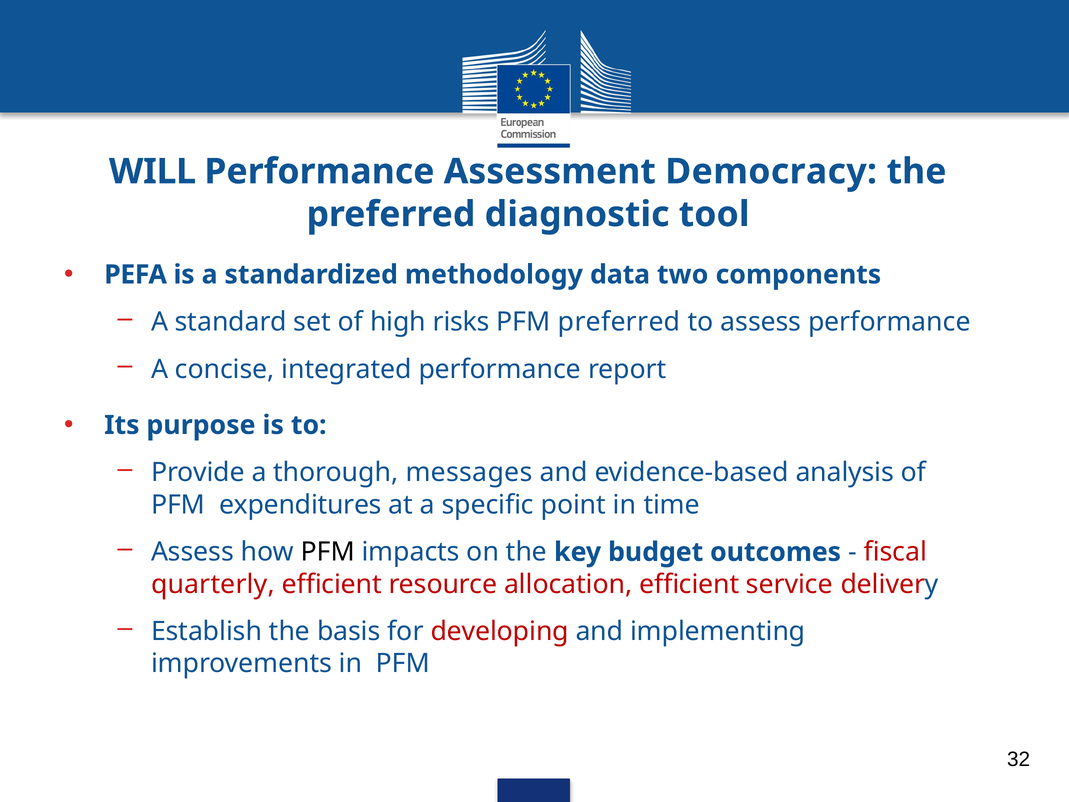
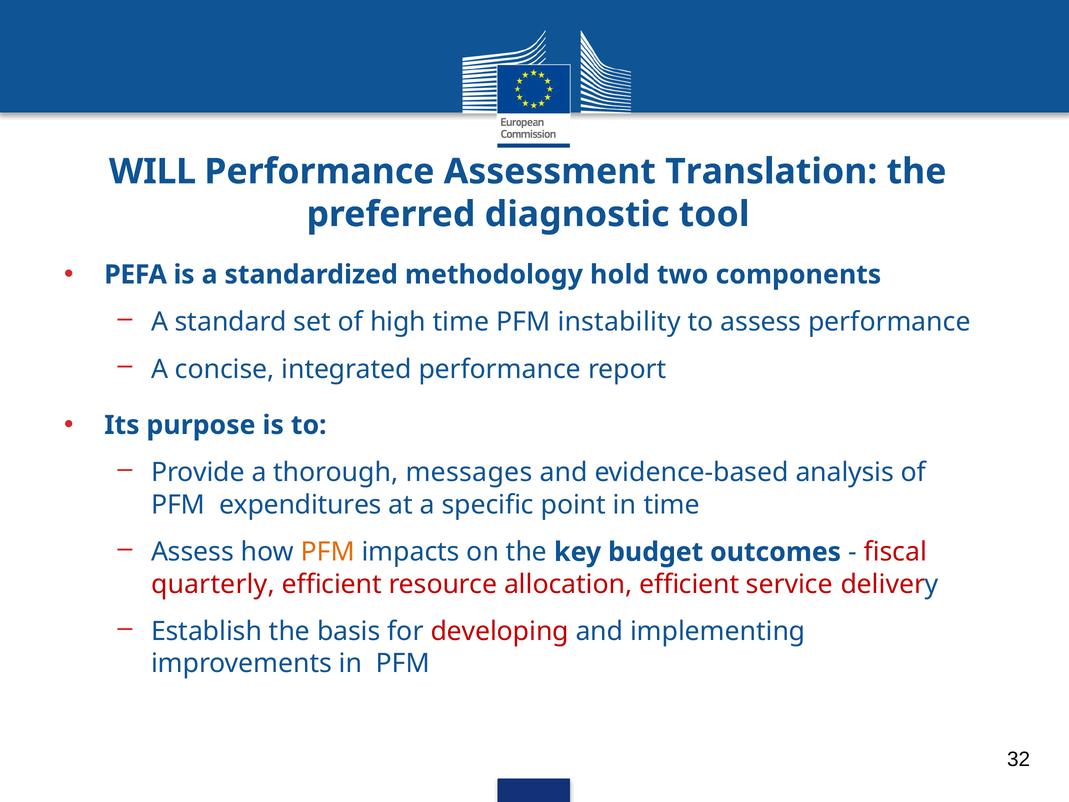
Democracy: Democracy -> Translation (771, 172)
data: data -> hold (620, 275)
high risks: risks -> time (461, 322)
PFM preferred: preferred -> instability (619, 322)
PFM colour: black -> orange (328, 552)
